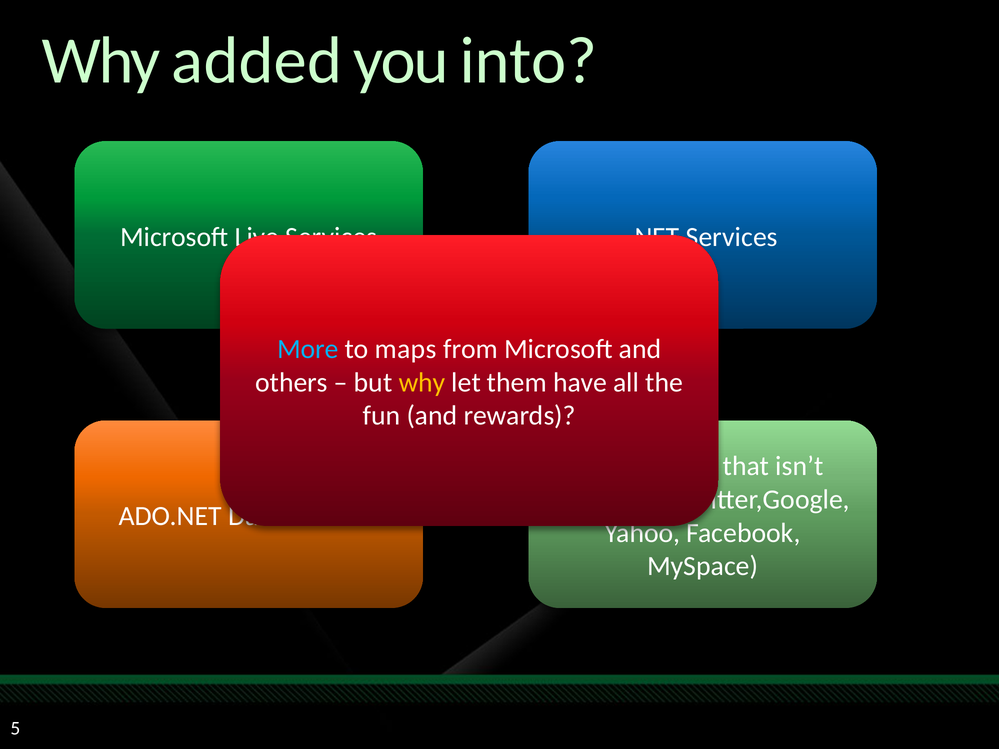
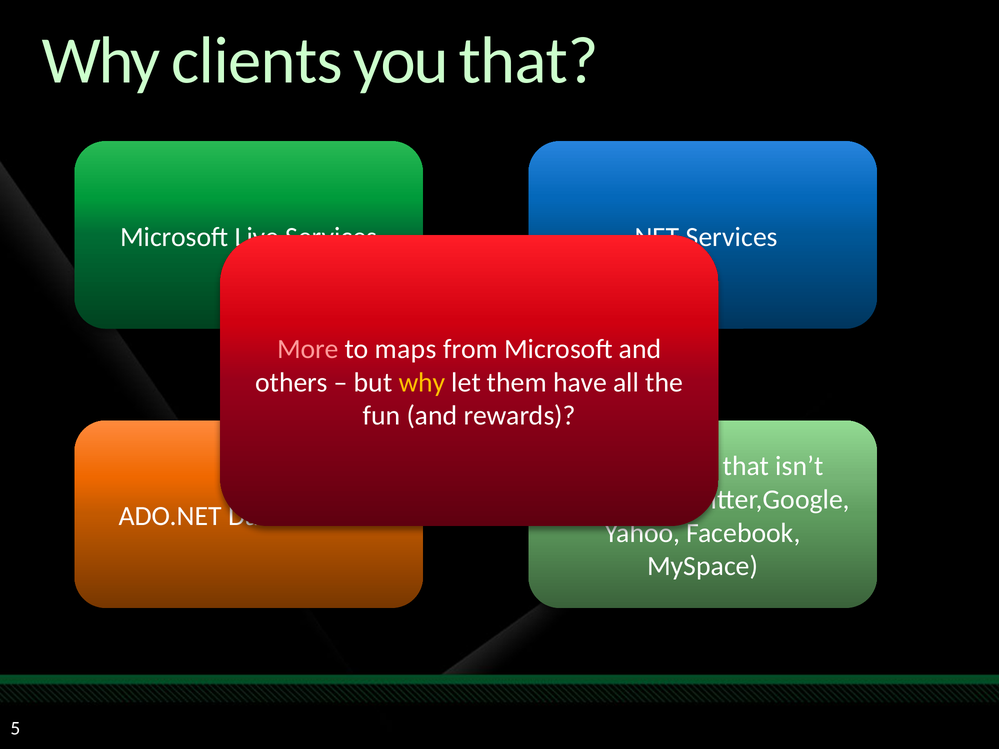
added: added -> clients (257, 61)
you into: into -> that (529, 61)
More colour: light blue -> pink (308, 349)
